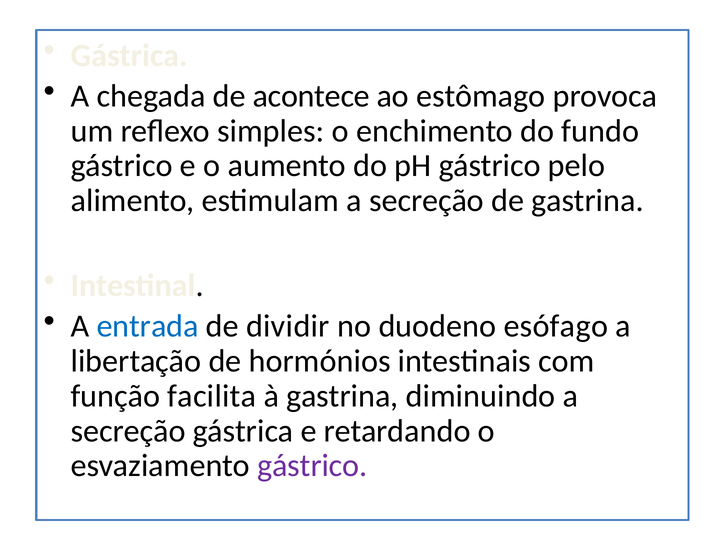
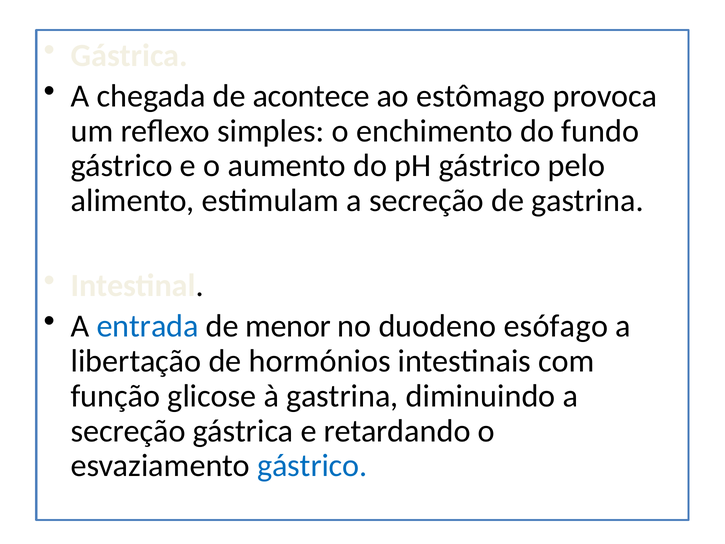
dividir: dividir -> menor (288, 326)
facilita: facilita -> glicose (212, 396)
gástrico colour: purple -> blue (312, 465)
